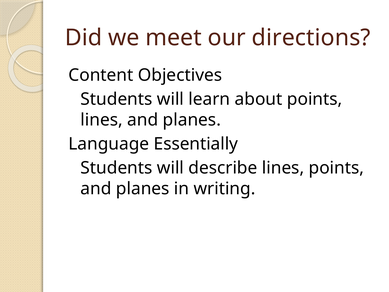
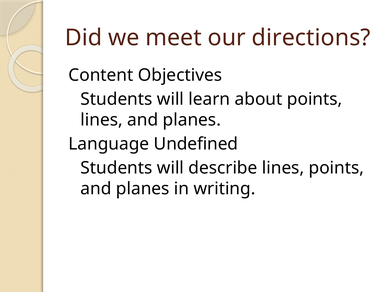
Essentially: Essentially -> Undefined (196, 144)
